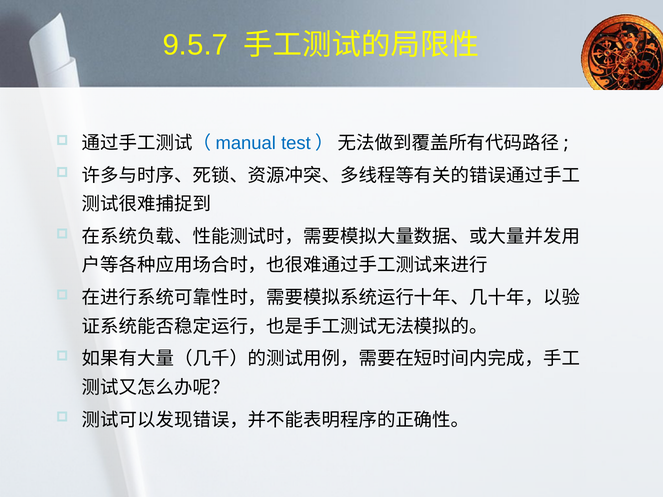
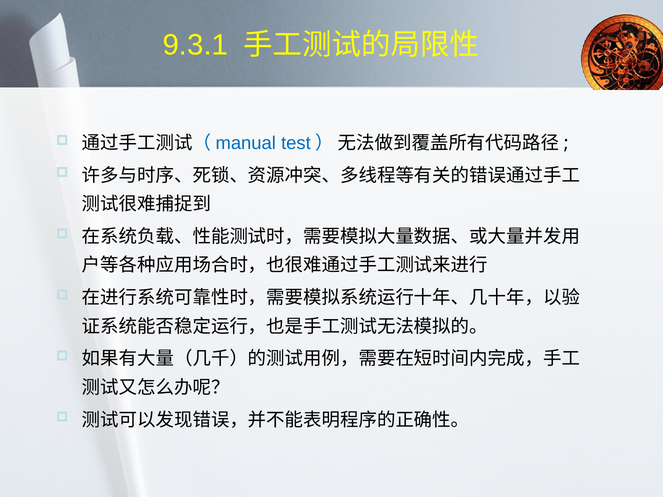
9.5.7: 9.5.7 -> 9.3.1 (195, 45)
